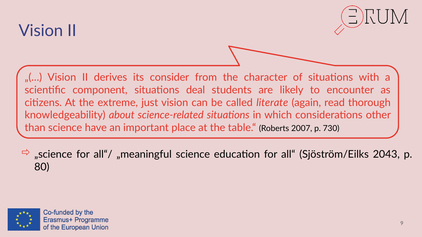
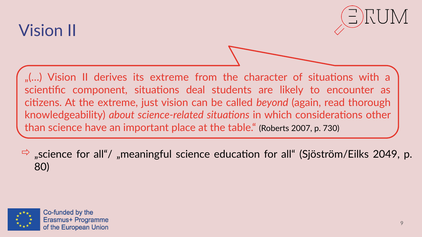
its consider: consider -> extreme (169, 77)
literate: literate -> beyond (272, 103)
2043: 2043 -> 2049 (386, 155)
